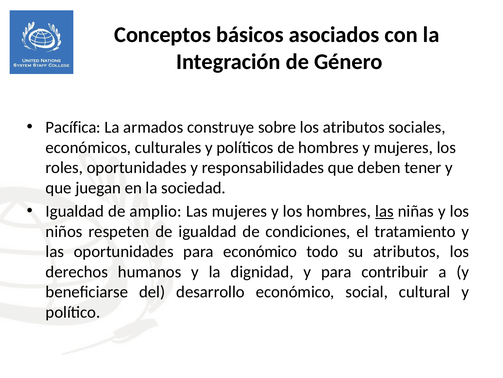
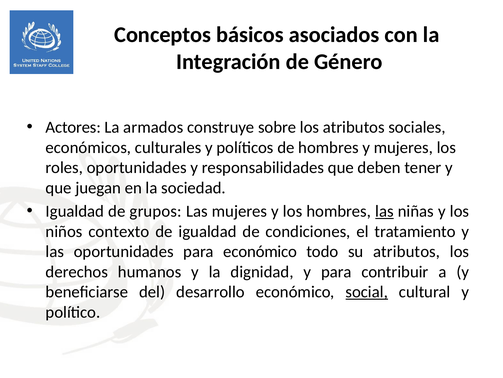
Pacífica: Pacífica -> Actores (73, 127)
amplio: amplio -> grupos (156, 211)
respeten: respeten -> contexto (119, 231)
social underline: none -> present (367, 291)
